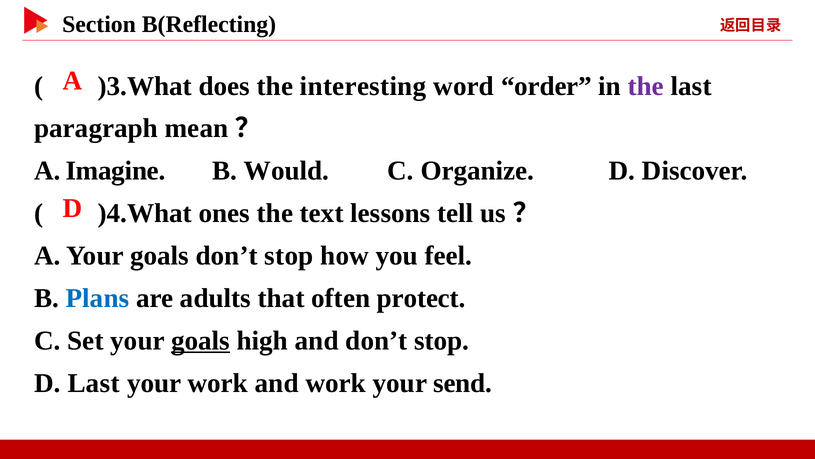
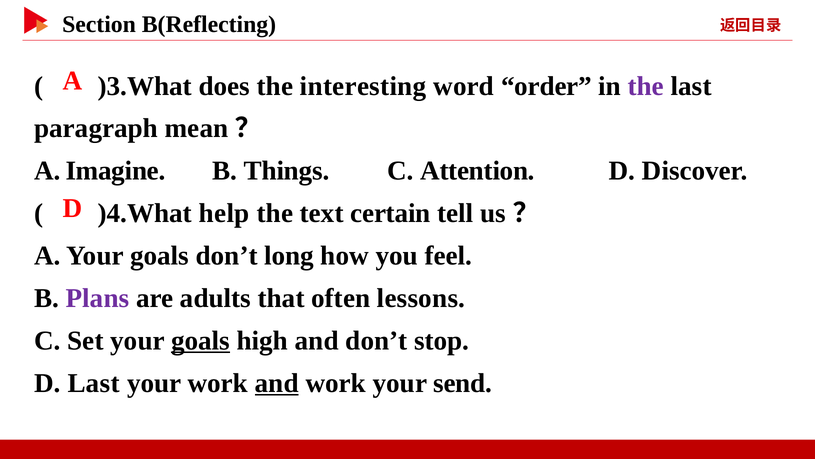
Would: Would -> Things (287, 171)
Organize: Organize -> Attention (477, 171)
ones: ones -> help (224, 213)
lessons: lessons -> certain (390, 213)
goals don’t stop: stop -> long (289, 255)
Plans colour: blue -> purple (98, 298)
protect: protect -> lessons (421, 298)
and underline: none -> present (277, 383)
